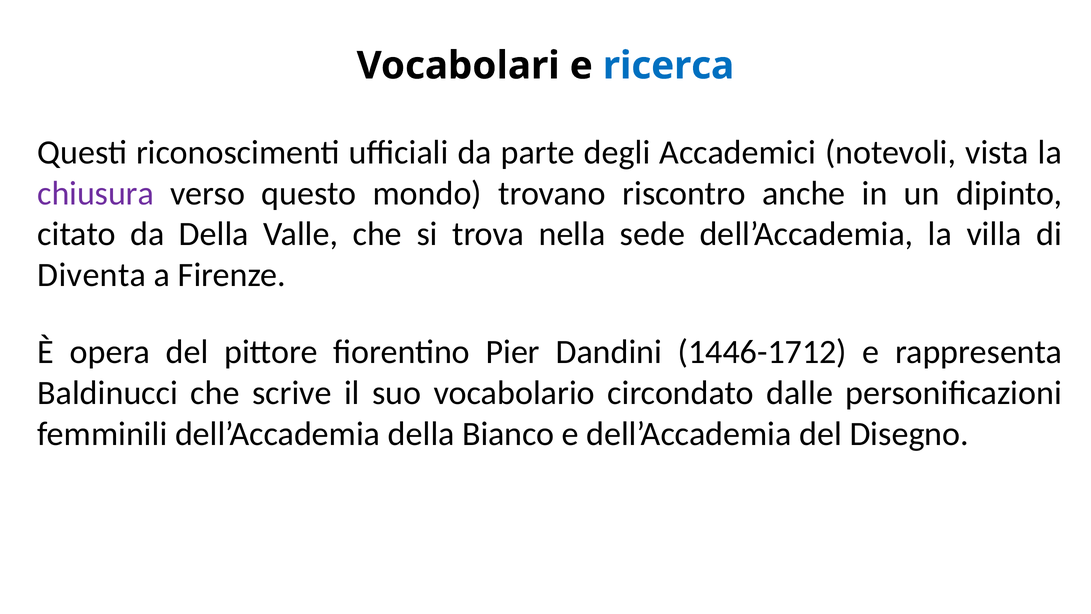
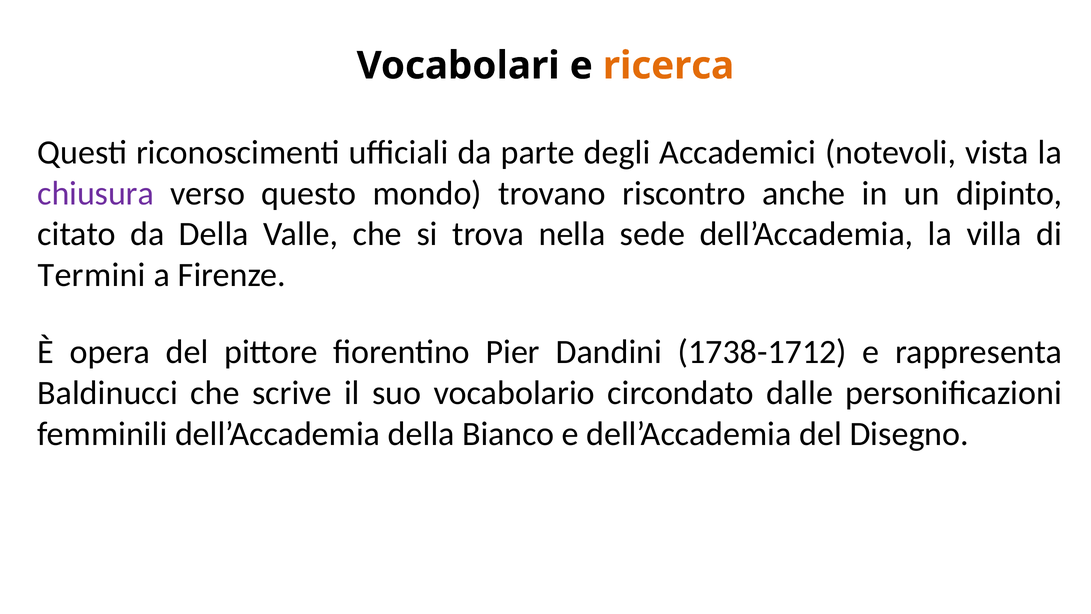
ricerca colour: blue -> orange (668, 66)
Diventa: Diventa -> Termini (92, 275)
1446-1712: 1446-1712 -> 1738-1712 (762, 352)
